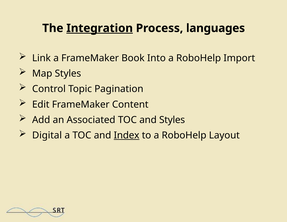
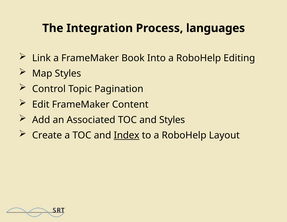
Integration underline: present -> none (100, 28)
Import: Import -> Editing (239, 58)
Digital: Digital -> Create (47, 135)
